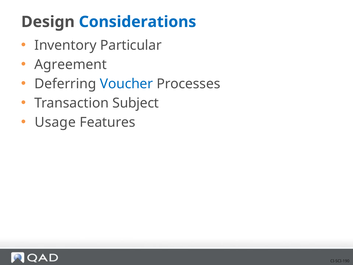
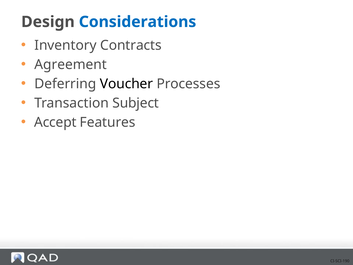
Particular: Particular -> Contracts (131, 45)
Voucher colour: blue -> black (127, 84)
Usage: Usage -> Accept (55, 122)
